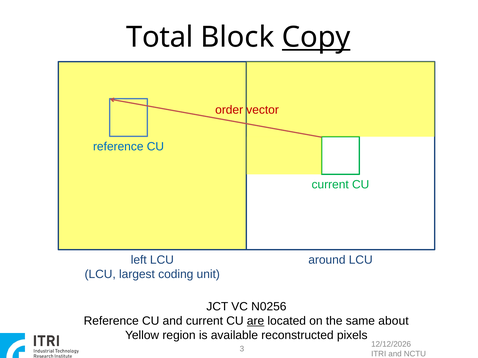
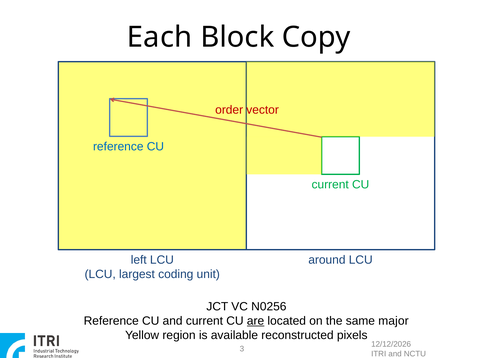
Total: Total -> Each (160, 37)
Copy underline: present -> none (316, 37)
about: about -> major (393, 321)
